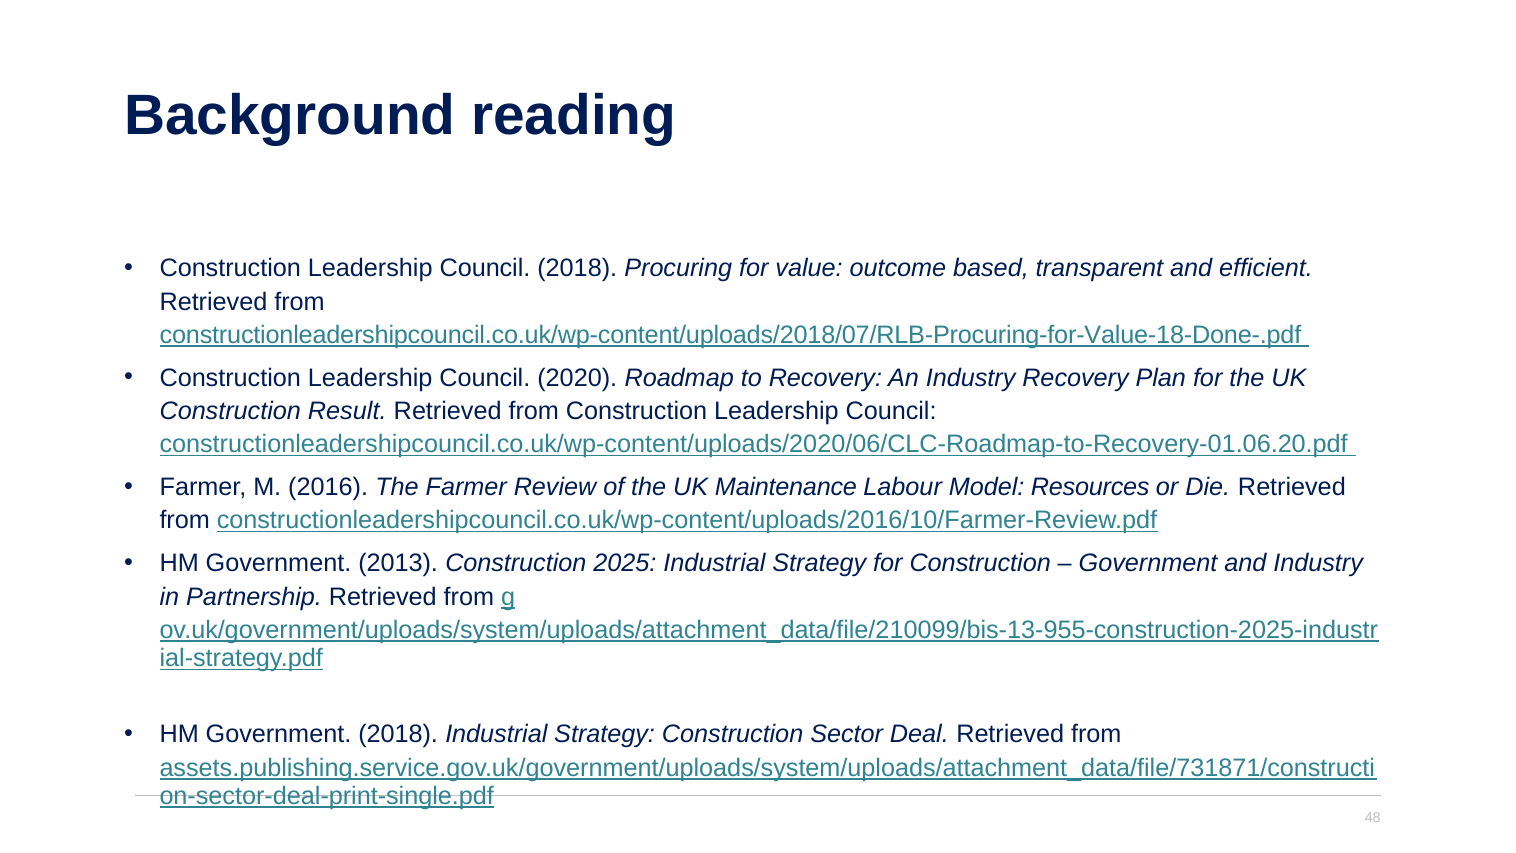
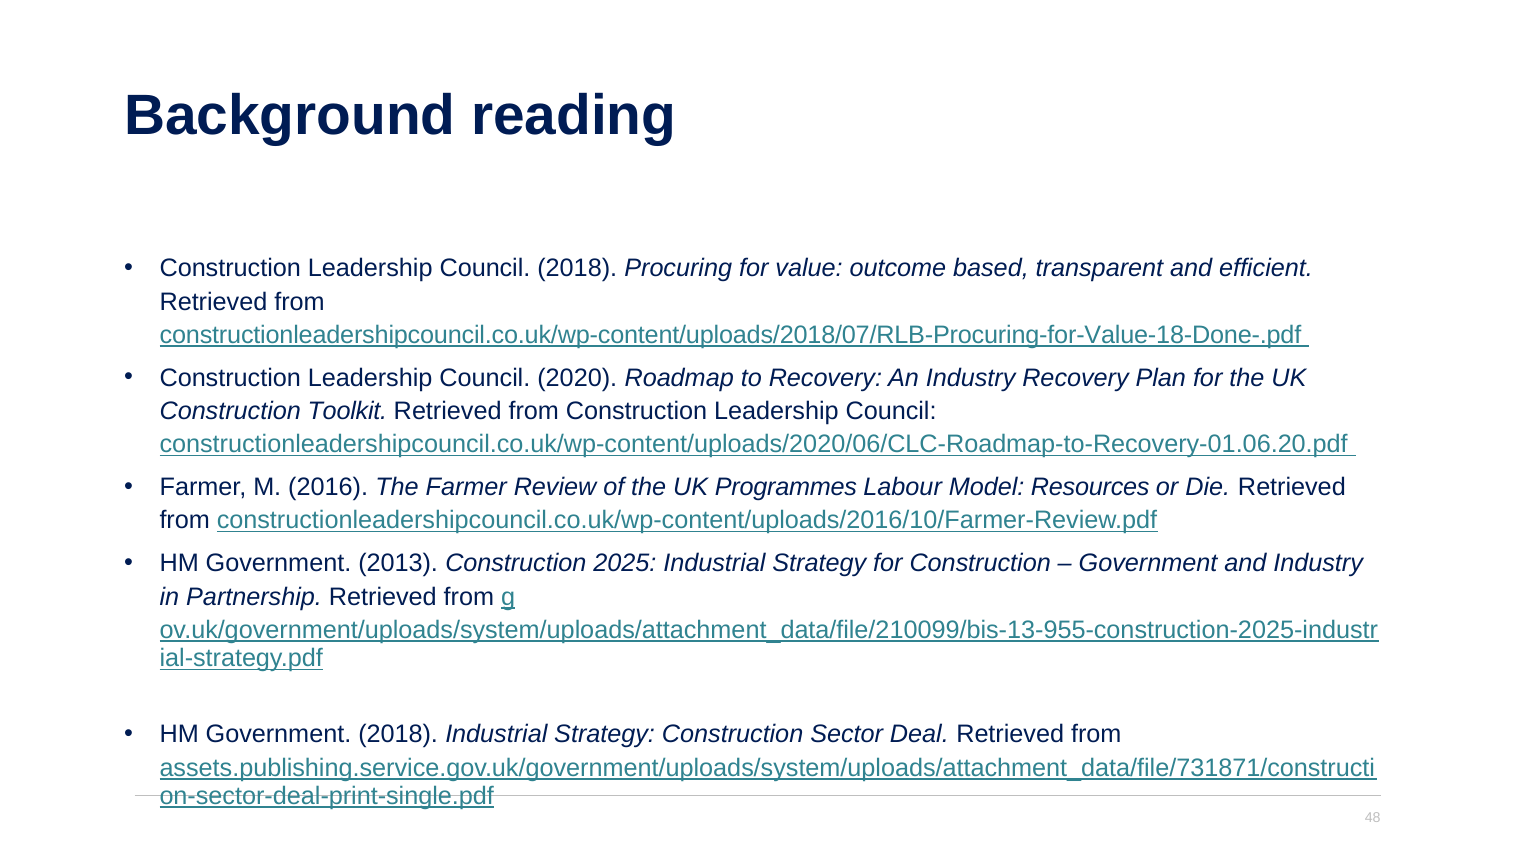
Result: Result -> Toolkit (347, 411)
Maintenance: Maintenance -> Programmes (786, 487)
